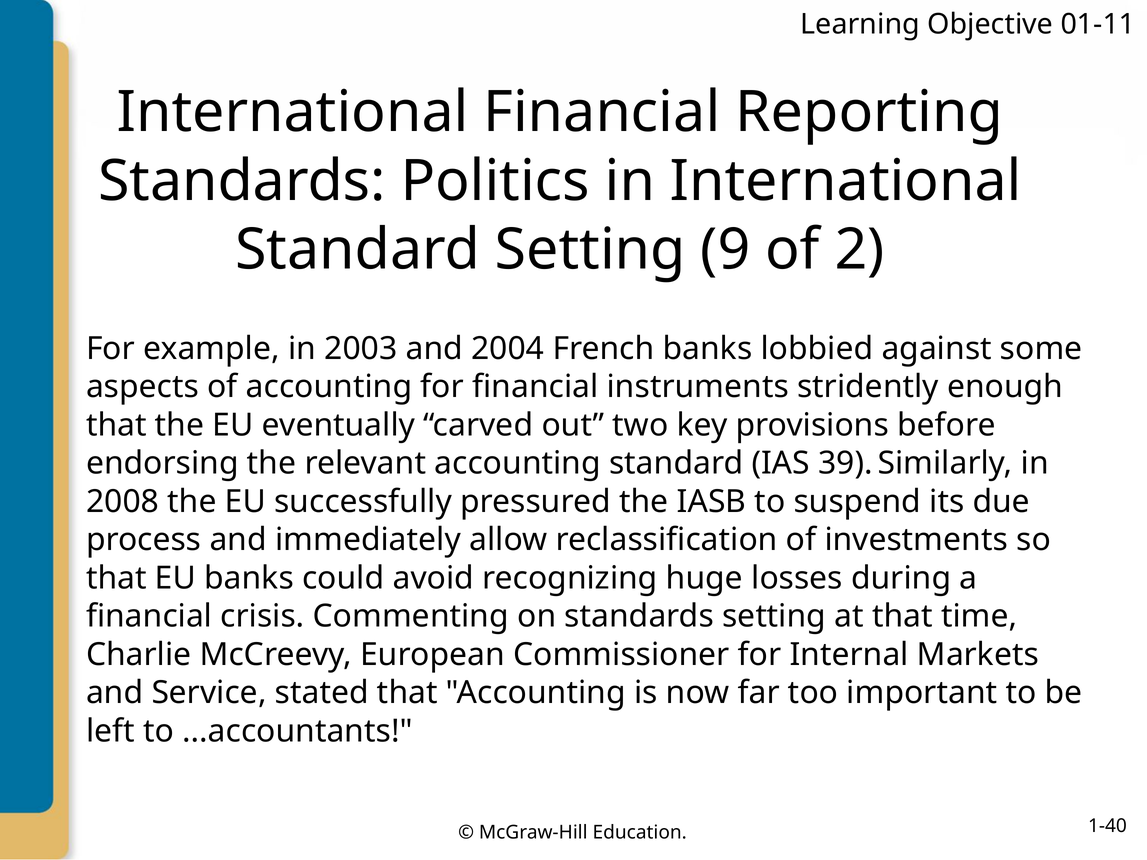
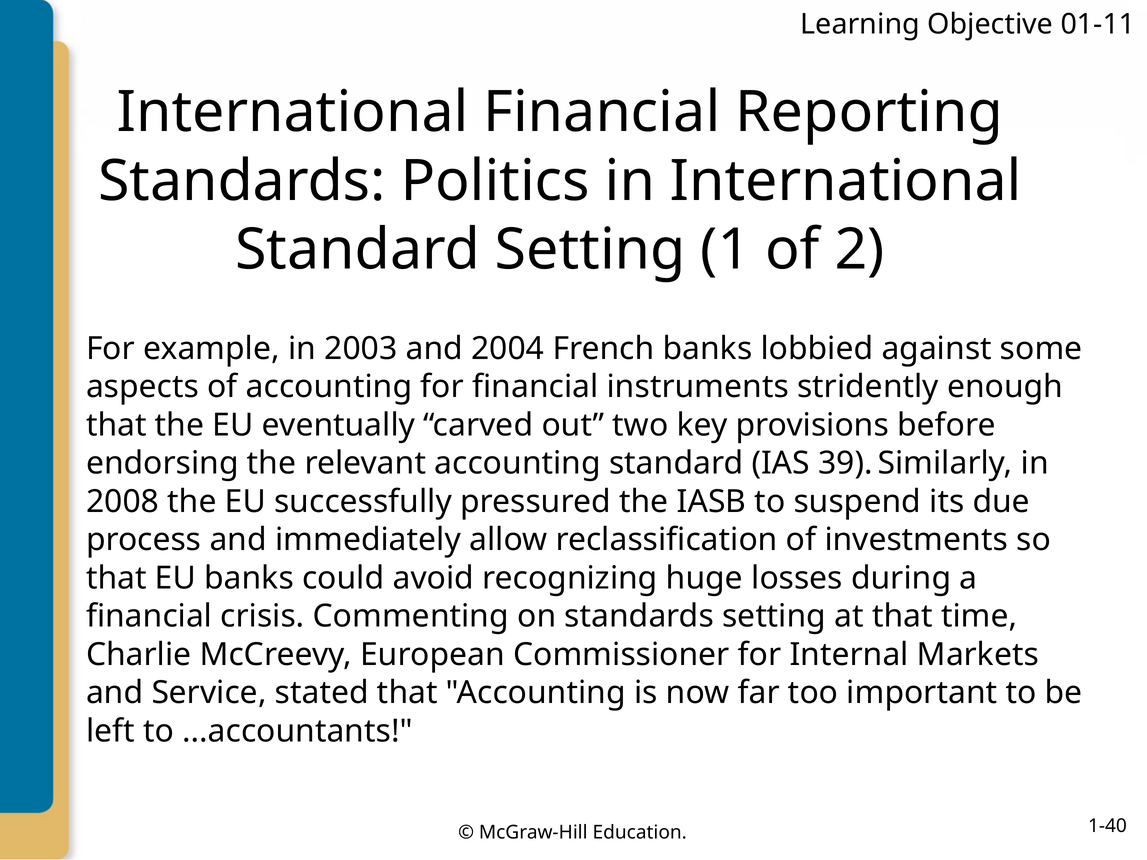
9: 9 -> 1 (725, 250)
